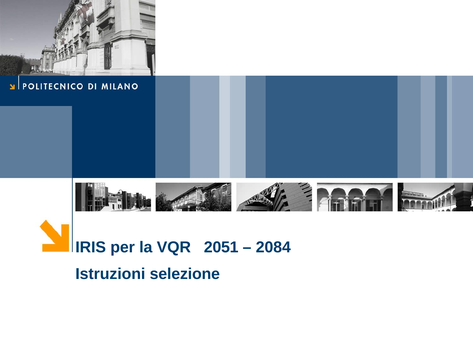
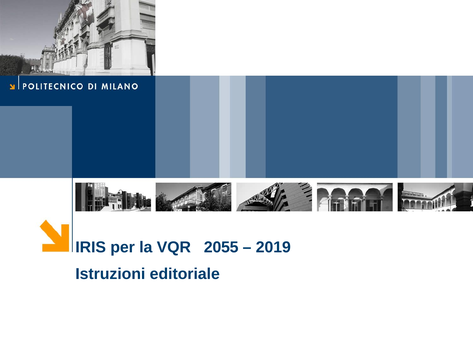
2051: 2051 -> 2055 (221, 247)
2084: 2084 -> 2019 (273, 247)
selezione: selezione -> editoriale (185, 274)
